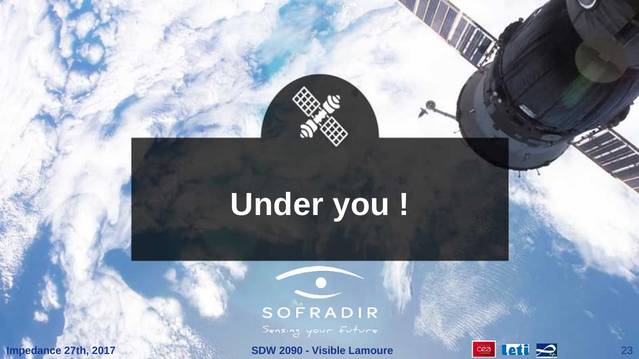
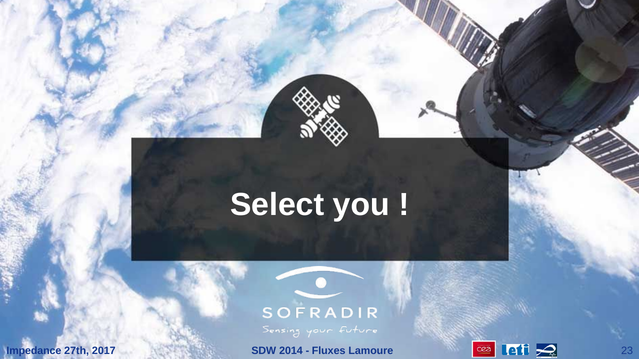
Under: Under -> Select (277, 205)
2090: 2090 -> 2014 (291, 351)
Visible: Visible -> Fluxes (329, 351)
